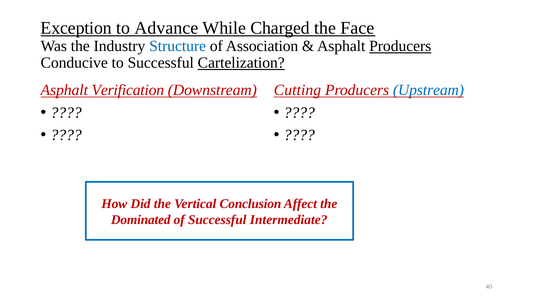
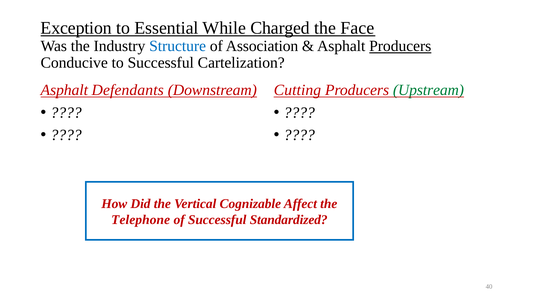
Advance: Advance -> Essential (166, 28)
Cartelization underline: present -> none (241, 63)
Verification: Verification -> Defendants (128, 90)
Upstream colour: blue -> green (428, 90)
Conclusion: Conclusion -> Cognizable (250, 204)
Dominated: Dominated -> Telephone (141, 220)
Intermediate: Intermediate -> Standardized (289, 220)
